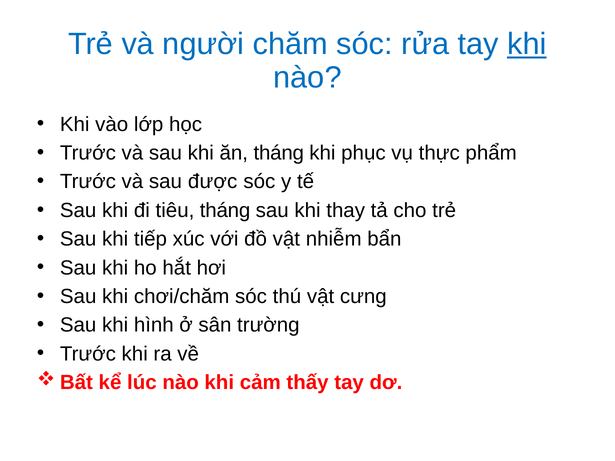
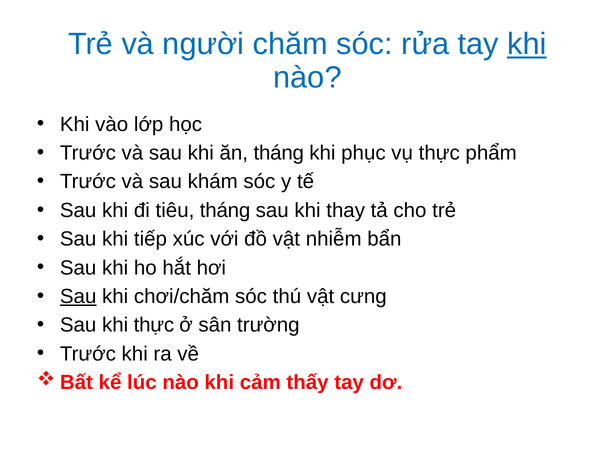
được: được -> khám (213, 182)
Sau underline: none -> present (78, 297)
khi hình: hình -> thực (154, 325)
